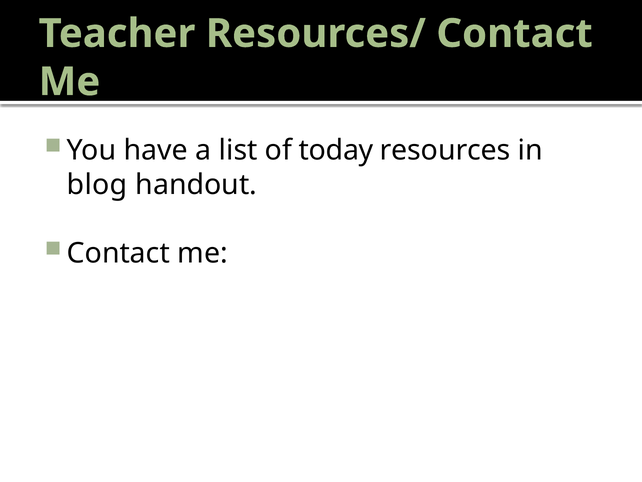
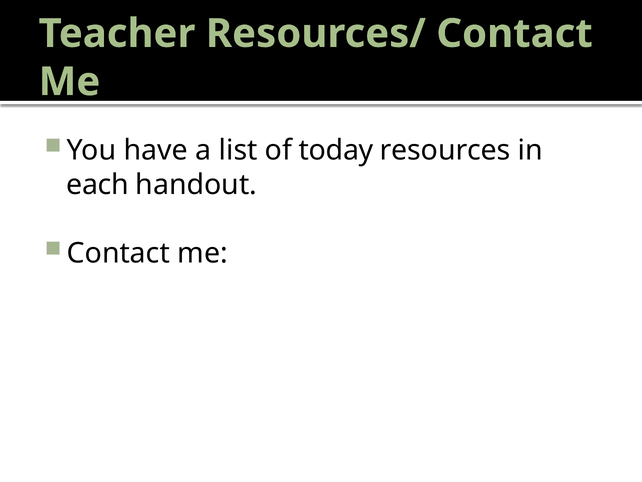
blog: blog -> each (97, 184)
